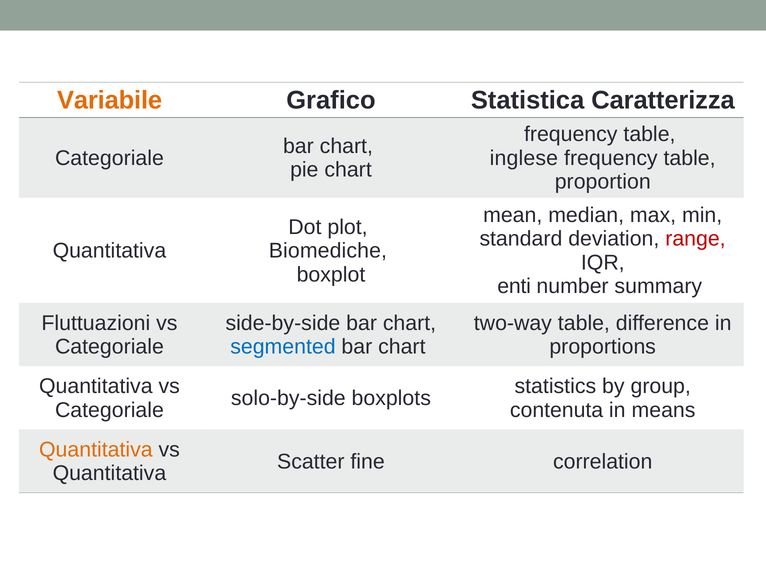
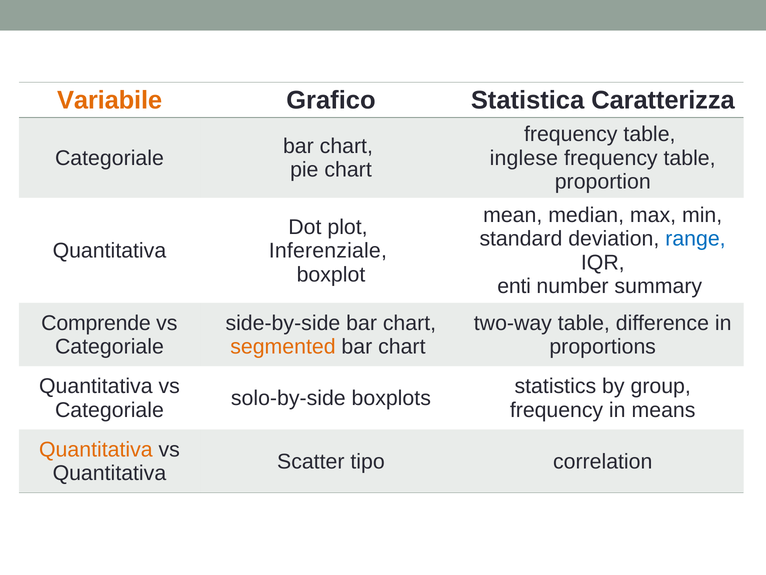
range colour: red -> blue (695, 239)
Biomediche: Biomediche -> Inferenziale (328, 251)
Fluttuazioni: Fluttuazioni -> Comprende (96, 323)
segmented colour: blue -> orange (283, 346)
contenuta: contenuta -> frequency (557, 410)
fine: fine -> tipo (368, 461)
